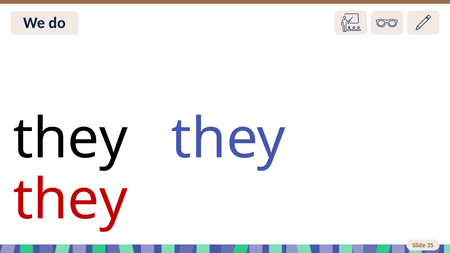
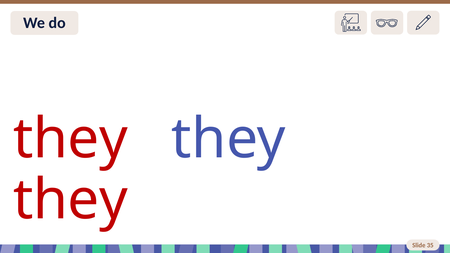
they colour: black -> red (70, 139)
